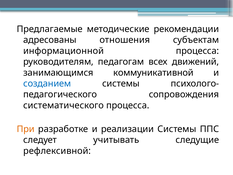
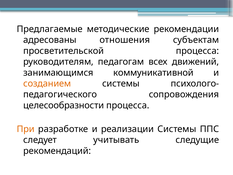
информационной: информационной -> просветительской (64, 51)
созданием colour: blue -> orange (47, 83)
систематического: систематического -> целесообразности (64, 105)
рефлексивной: рефлексивной -> рекомендаций (57, 151)
